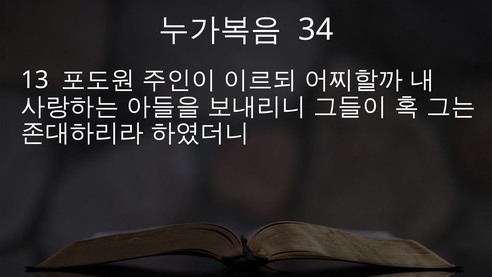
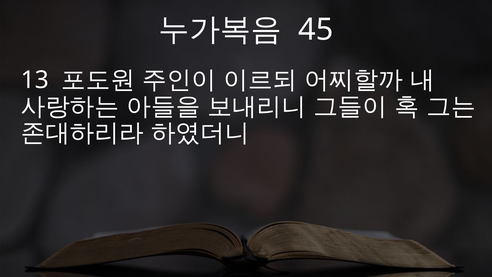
34: 34 -> 45 (316, 30)
